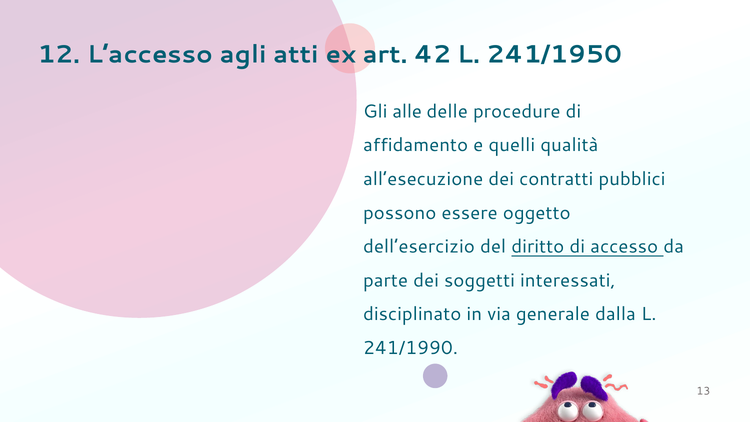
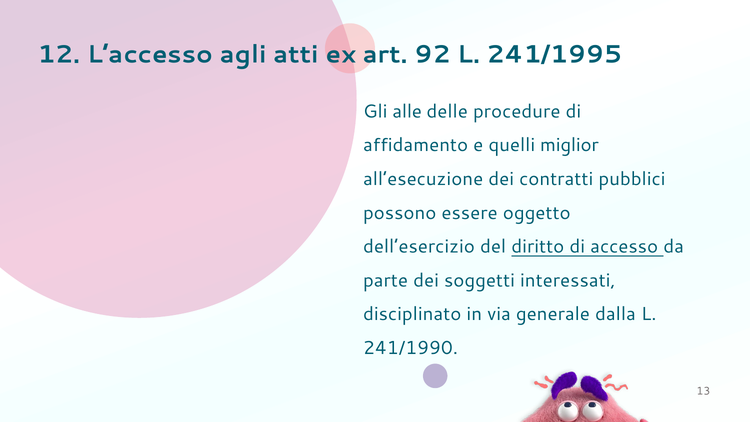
42: 42 -> 92 (433, 54)
241/1950: 241/1950 -> 241/1995 (554, 54)
qualità: qualità -> miglior (569, 145)
